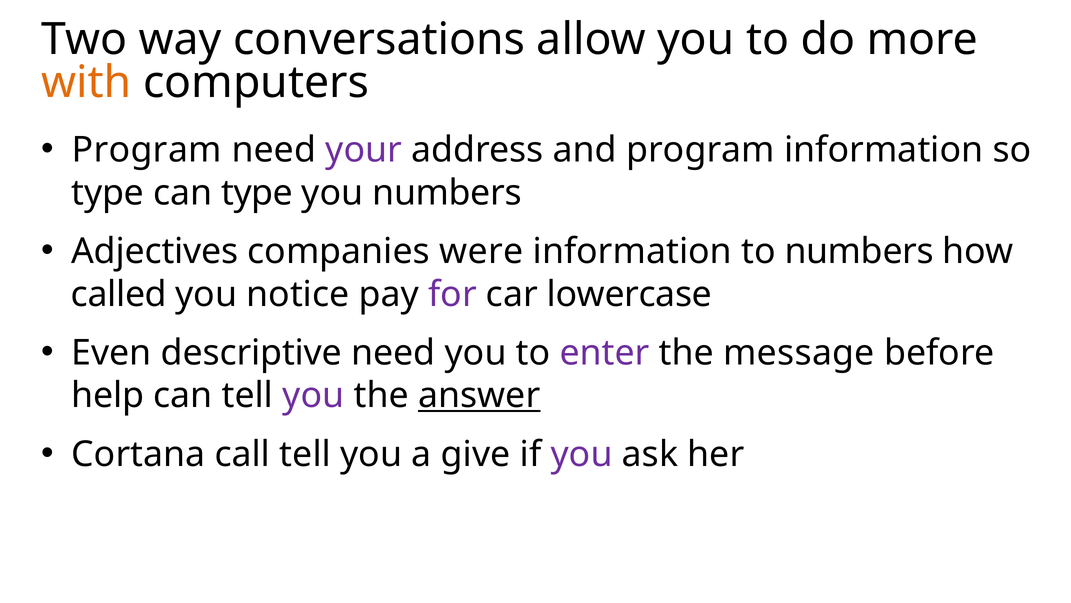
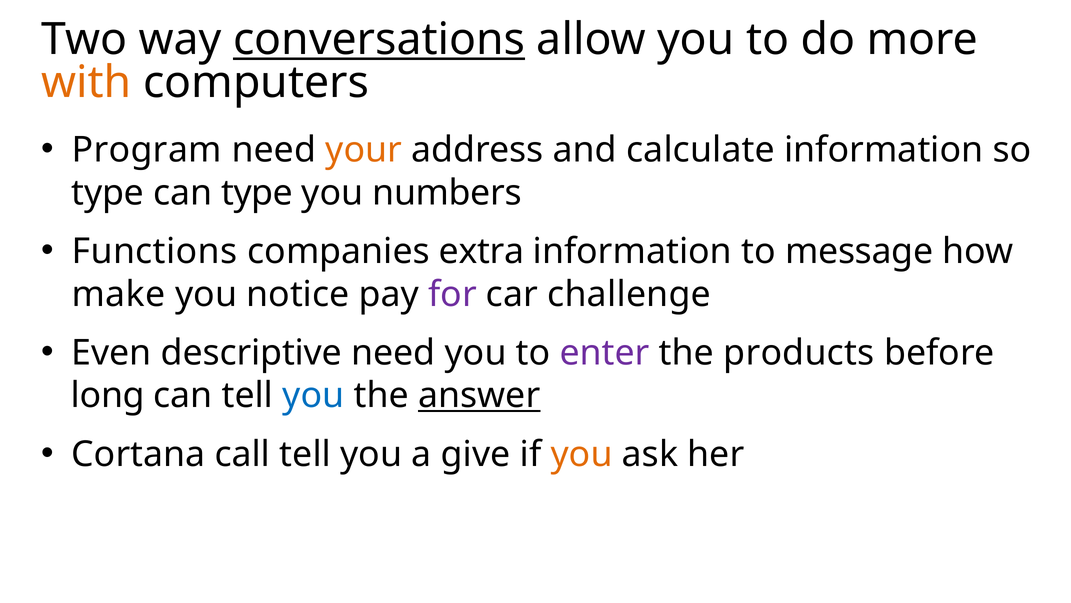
conversations underline: none -> present (379, 40)
your colour: purple -> orange (364, 150)
and program: program -> calculate (700, 150)
Adjectives: Adjectives -> Functions (154, 251)
were: were -> extra (482, 251)
to numbers: numbers -> message (859, 251)
called: called -> make (118, 294)
lowercase: lowercase -> challenge (629, 294)
message: message -> products (799, 352)
help: help -> long (108, 395)
you colour: purple -> blue (313, 395)
you colour: purple -> orange (582, 454)
